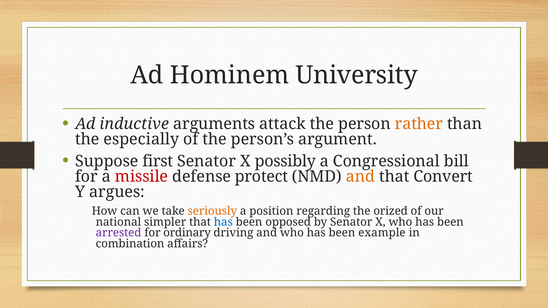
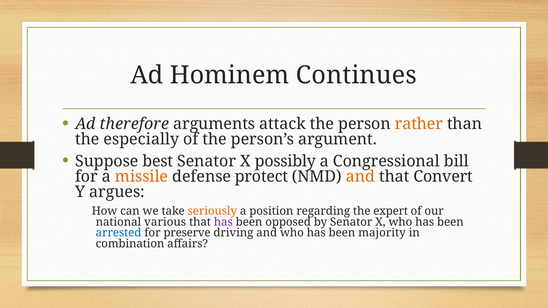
University: University -> Continues (356, 75)
inductive: inductive -> therefore (134, 124)
first: first -> best (158, 161)
missile colour: red -> orange (142, 177)
orized: orized -> expert (391, 211)
simpler: simpler -> various (165, 222)
has colour: blue -> purple (223, 222)
arrested colour: purple -> blue (119, 233)
ordinary: ordinary -> preserve (187, 233)
example: example -> majority (382, 233)
